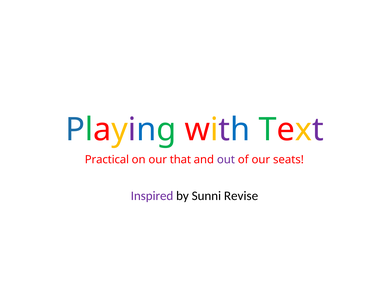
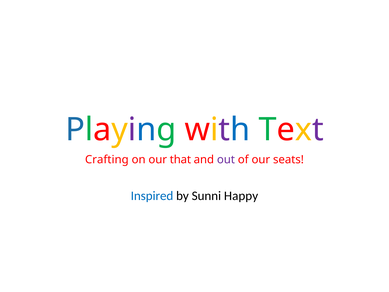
Practical: Practical -> Crafting (107, 159)
Inspired colour: purple -> blue (152, 196)
Revise: Revise -> Happy (241, 196)
